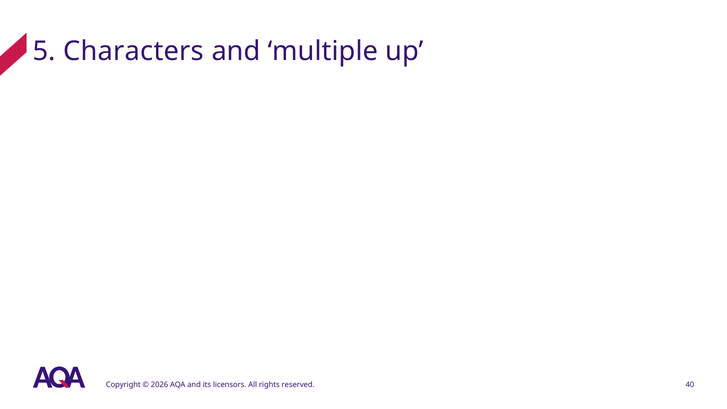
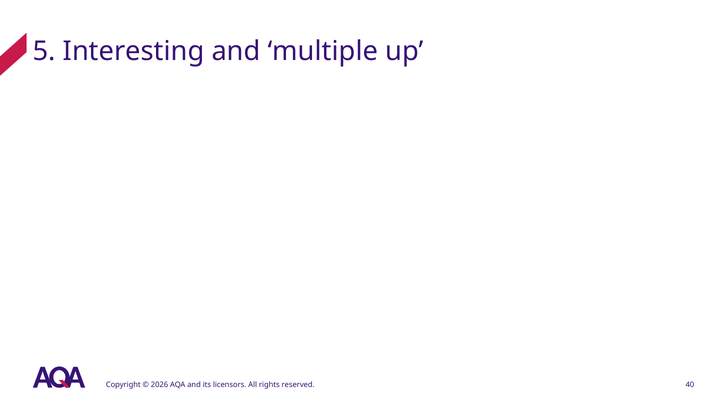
Characters: Characters -> Interesting (134, 51)
